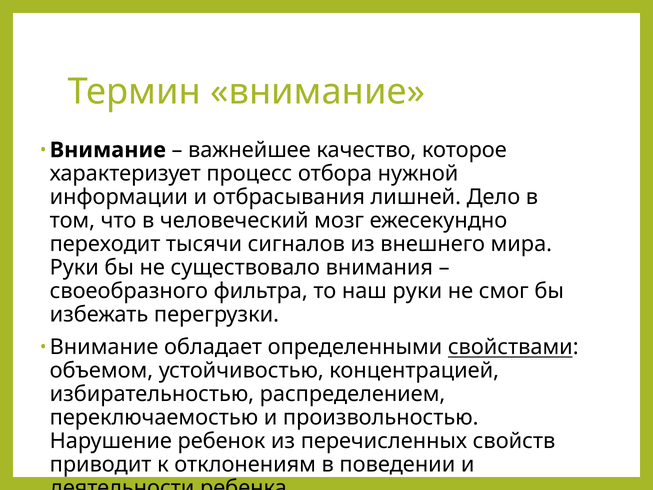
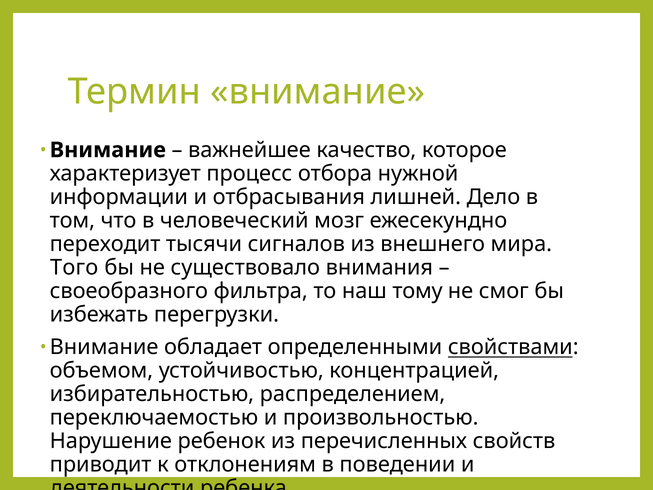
Руки: Руки -> Того (74, 267)
наш руки: руки -> тому (417, 291)
